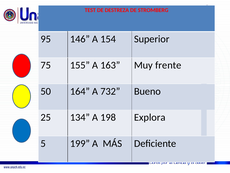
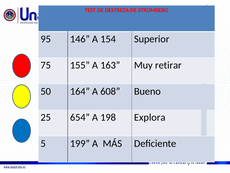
frente: frente -> retirar (168, 65)
732: 732 -> 608 (110, 91)
134: 134 -> 654 (80, 117)
